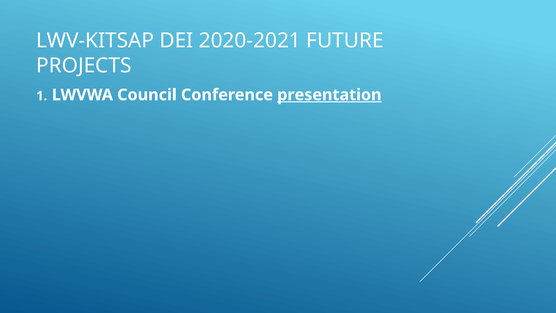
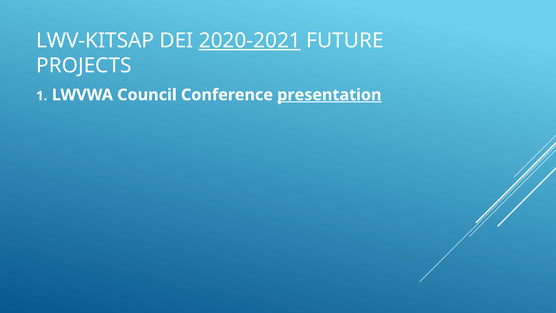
2020-2021 underline: none -> present (250, 41)
